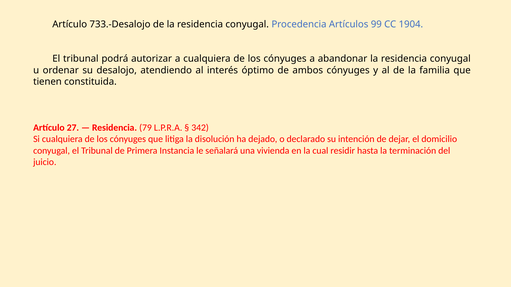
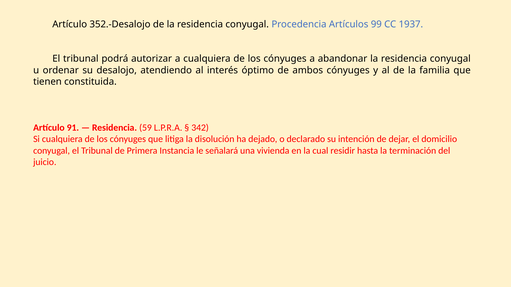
733.-Desalojo: 733.-Desalojo -> 352.-Desalojo (120, 24)
1904: 1904 -> 1937 (411, 24)
27: 27 -> 91 (73, 128)
79: 79 -> 59 (146, 128)
